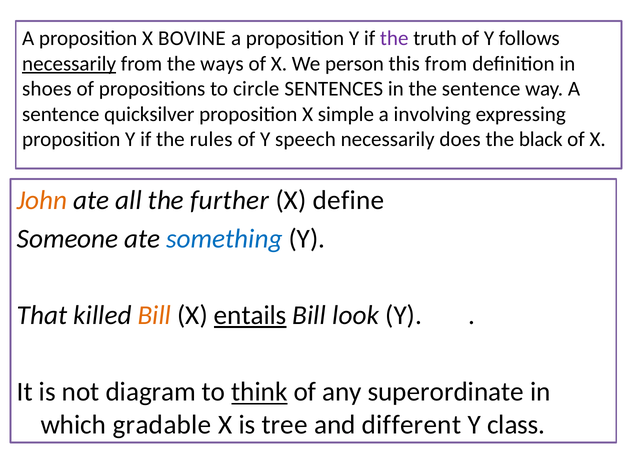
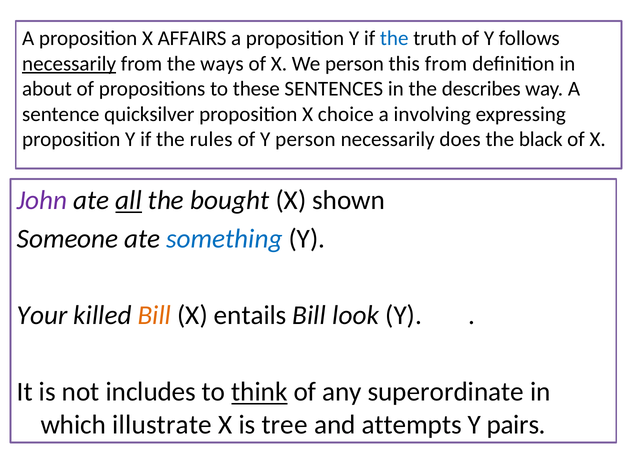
BOVINE: BOVINE -> AFFAIRS (192, 38)
the colour: purple -> blue (394, 38)
shoes: shoes -> about (47, 89)
circle: circle -> these (256, 89)
the sentence: sentence -> describes (481, 89)
simple: simple -> choice (346, 114)
Y speech: speech -> person (305, 139)
John colour: orange -> purple (42, 200)
all underline: none -> present (129, 200)
further: further -> bought (230, 200)
define: define -> shown (349, 200)
That: That -> Your (42, 315)
entails underline: present -> none (250, 315)
diagram: diagram -> includes (151, 392)
gradable: gradable -> illustrate (162, 425)
different: different -> attempts (412, 425)
class: class -> pairs (516, 425)
